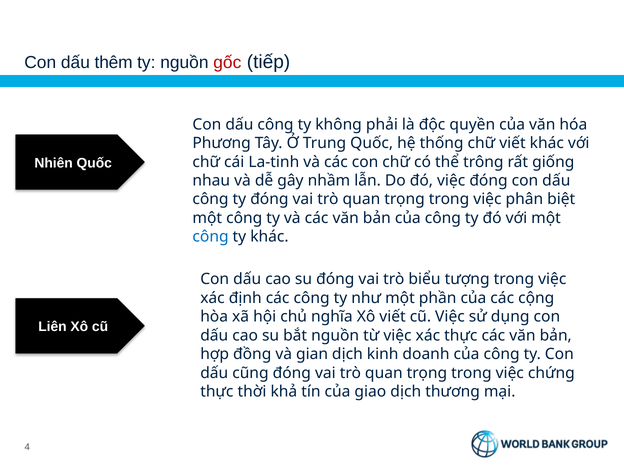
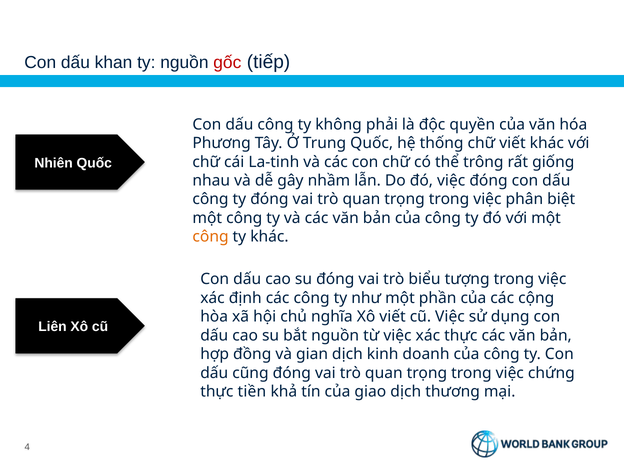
thêm: thêm -> khan (114, 63)
công colour: blue -> orange (211, 237)
thời: thời -> tiền (252, 392)
